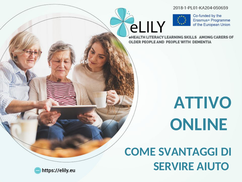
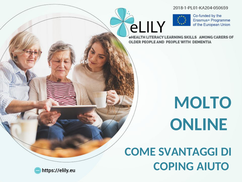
ATTIVO: ATTIVO -> MOLTO (203, 102)
SERVIRE: SERVIRE -> COPING (174, 166)
